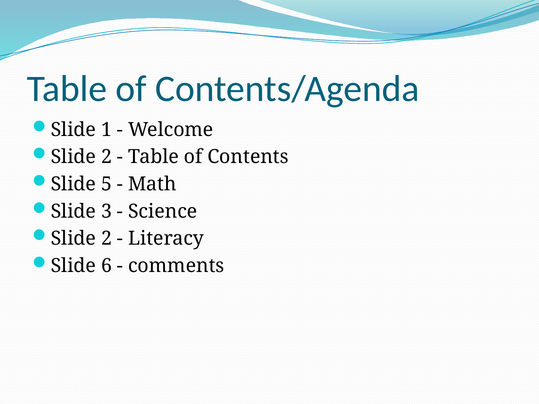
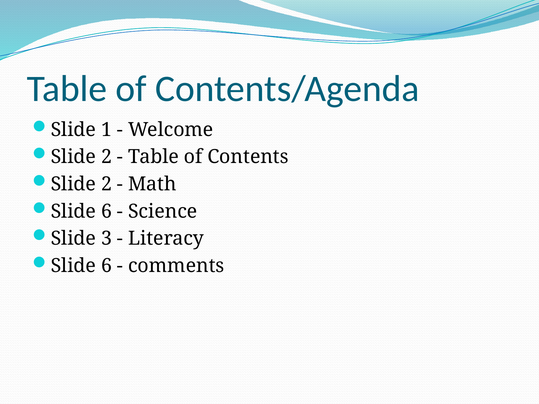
5: 5 -> 2 (106, 184)
3: 3 -> 6 (106, 211)
2: 2 -> 3 (106, 239)
